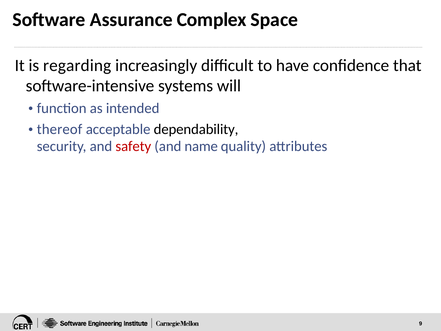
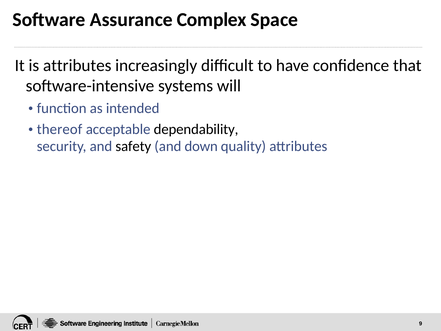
is regarding: regarding -> attributes (77, 66)
safety colour: red -> black (133, 146)
name: name -> down (201, 146)
